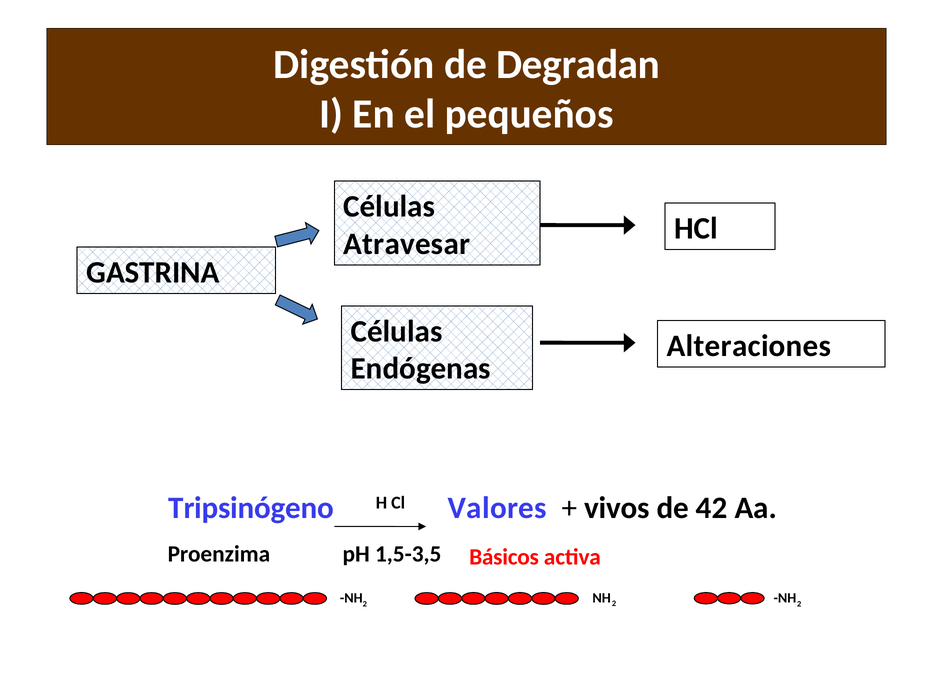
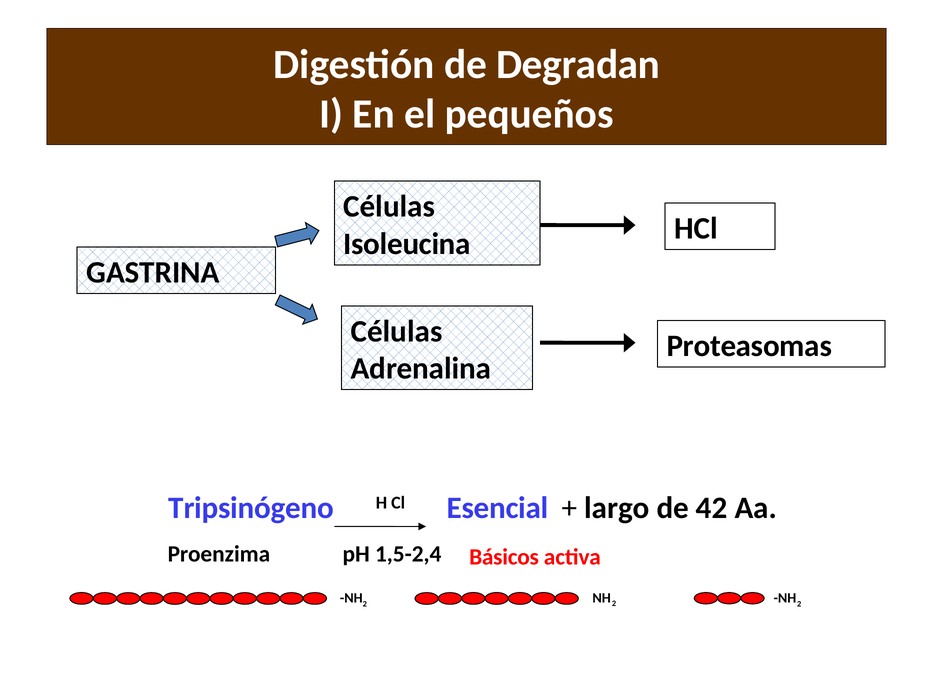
Atravesar: Atravesar -> Isoleucina (407, 244)
Alteraciones: Alteraciones -> Proteasomas (749, 346)
Endógenas: Endógenas -> Adrenalina (421, 369)
Valores: Valores -> Esencial (498, 508)
vivos: vivos -> largo (617, 508)
1,5-3,5: 1,5-3,5 -> 1,5-2,4 (408, 554)
